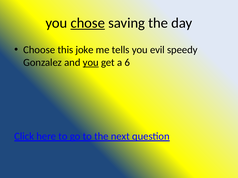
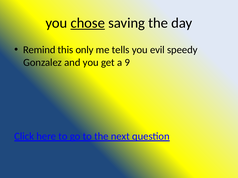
Choose: Choose -> Remind (39, 50)
joke: joke -> only (85, 50)
you underline: present -> none (91, 63)
6: 6 -> 9 (127, 63)
